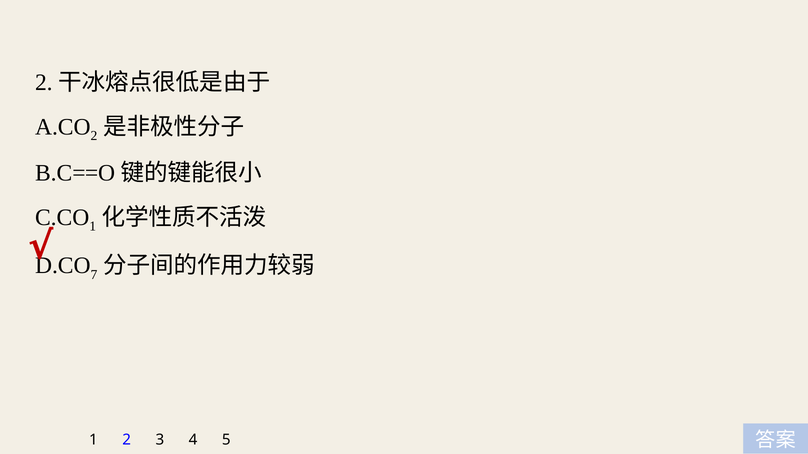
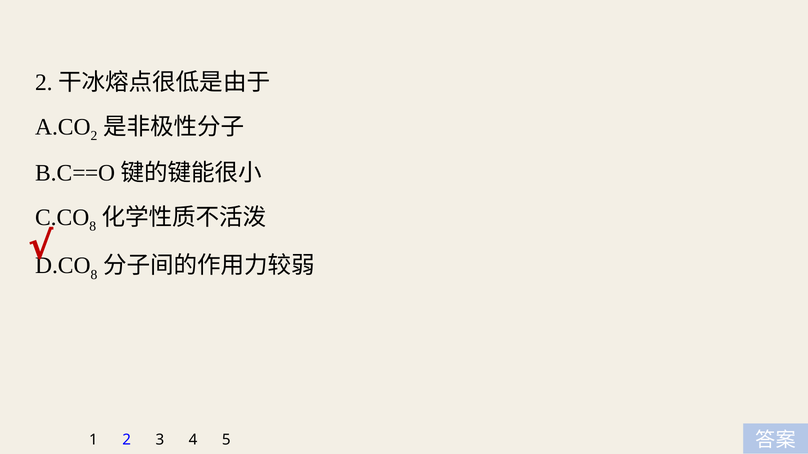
1: 1 -> 8 (93, 227)
7: 7 -> 8 (94, 275)
